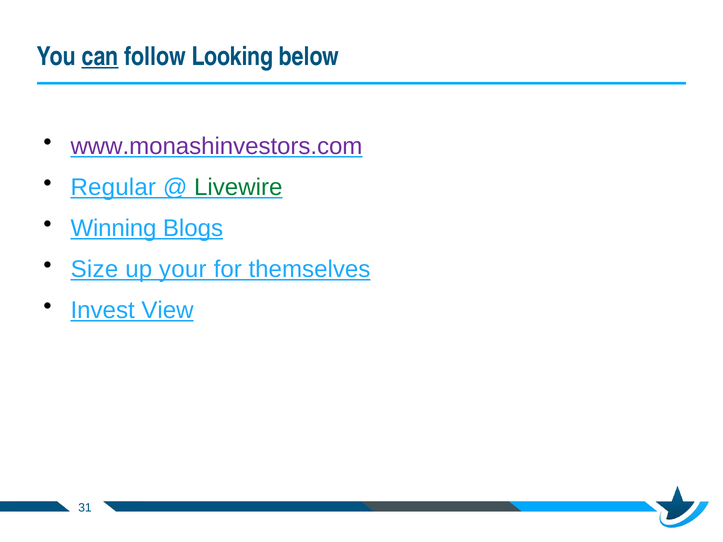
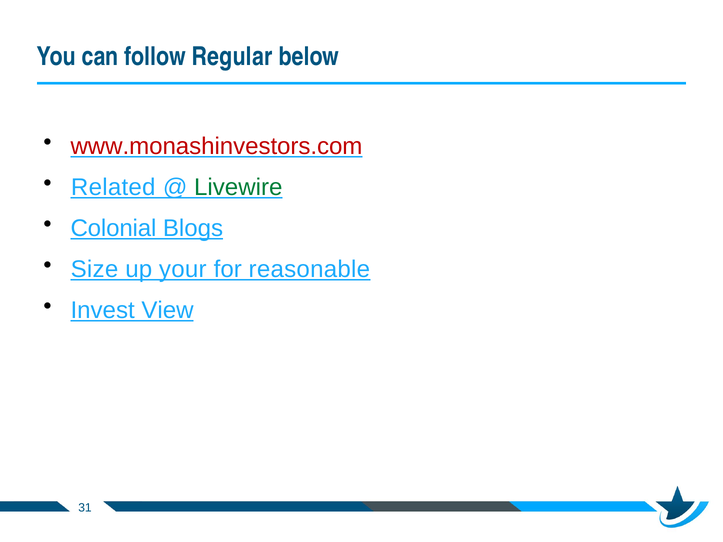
can underline: present -> none (100, 57)
Looking: Looking -> Regular (232, 57)
www.monashinvestors.com colour: purple -> red (216, 146)
Regular: Regular -> Related (113, 187)
Winning: Winning -> Colonial (113, 228)
themselves: themselves -> reasonable (309, 269)
